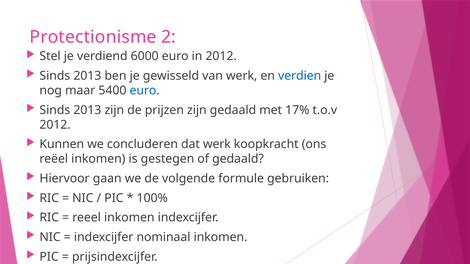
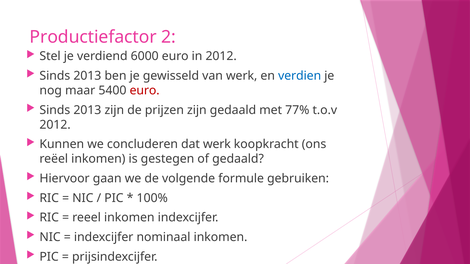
Protectionisme: Protectionisme -> Productiefactor (93, 37)
euro colour: blue -> red (145, 91)
17%: 17% -> 77% (297, 110)
